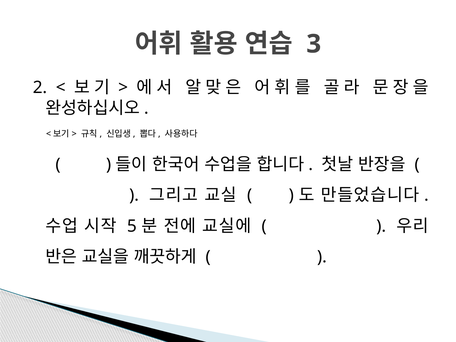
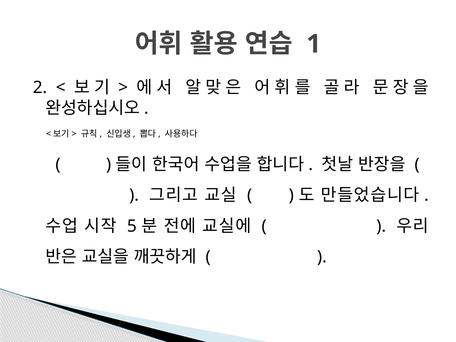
3: 3 -> 1 (314, 44)
